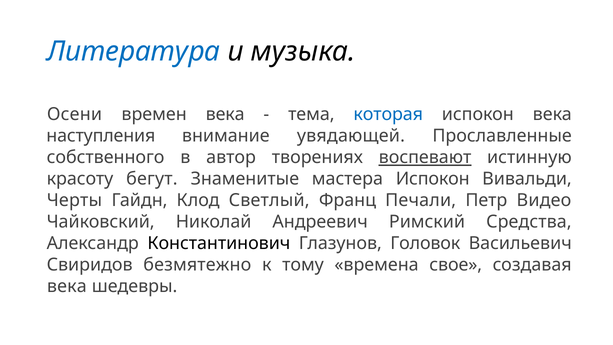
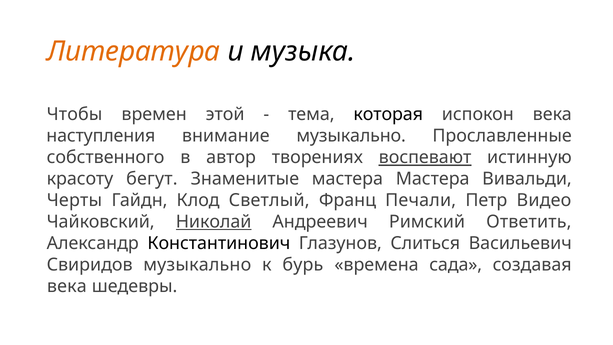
Литература colour: blue -> orange (134, 51)
Осени: Осени -> Чтобы (75, 115)
времен века: века -> этой (225, 115)
которая colour: blue -> black (388, 115)
внимание увядающей: увядающей -> музыкально (351, 136)
мастера Испокон: Испокон -> Мастера (433, 179)
Николай underline: none -> present (214, 222)
Средства: Средства -> Ответить (529, 222)
Головок: Головок -> Слиться (425, 243)
Свиридов безмятежно: безмятежно -> музыкально (197, 265)
тому: тому -> бурь (303, 265)
свое: свое -> сада (456, 265)
